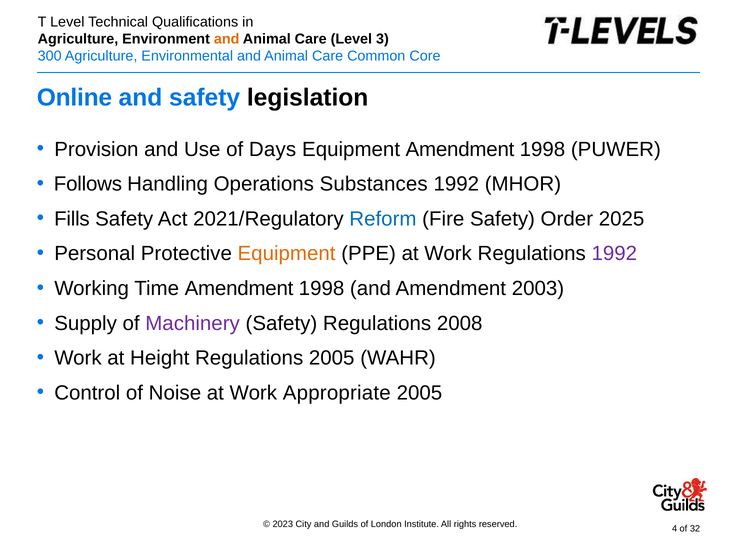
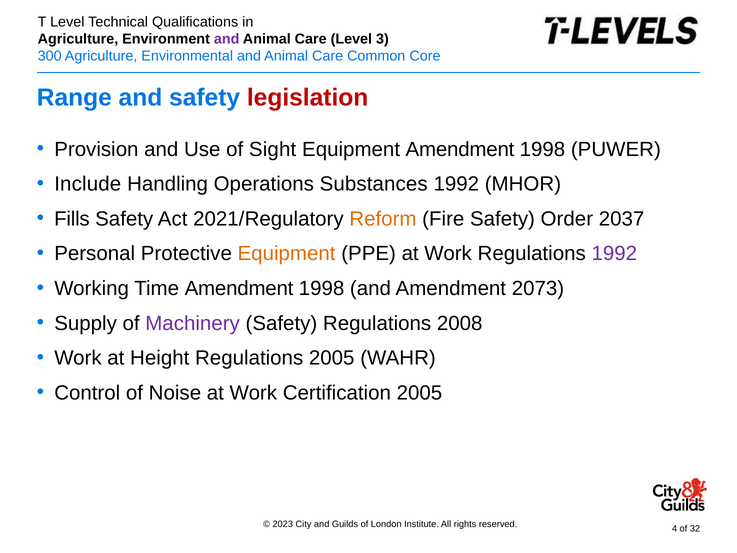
and colour: orange -> purple (227, 39)
Online: Online -> Range (74, 98)
legislation colour: black -> red (308, 98)
Days: Days -> Sight (273, 149)
Follows: Follows -> Include (88, 184)
Reform colour: blue -> orange (383, 219)
2025: 2025 -> 2037 (622, 219)
2003: 2003 -> 2073 (538, 288)
Appropriate: Appropriate -> Certification (337, 393)
